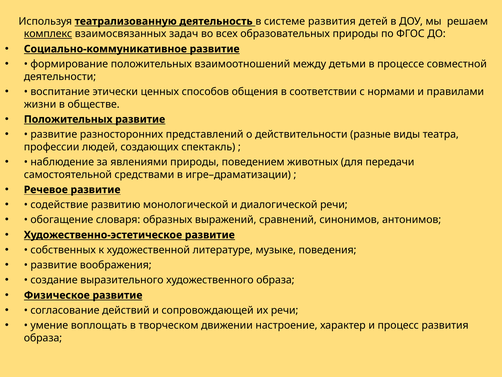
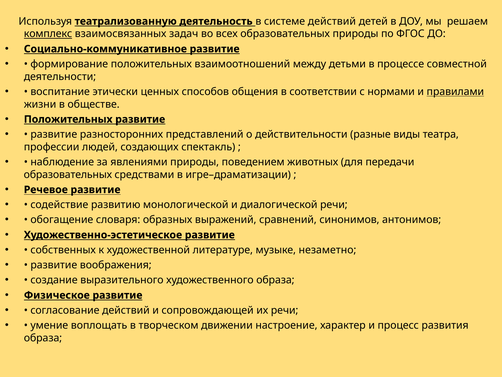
системе развития: развития -> действий (332, 21)
правилами underline: none -> present (455, 92)
самостоятельной: самостоятельной -> образовательных (68, 174)
поведения: поведения -> незаметно (327, 250)
